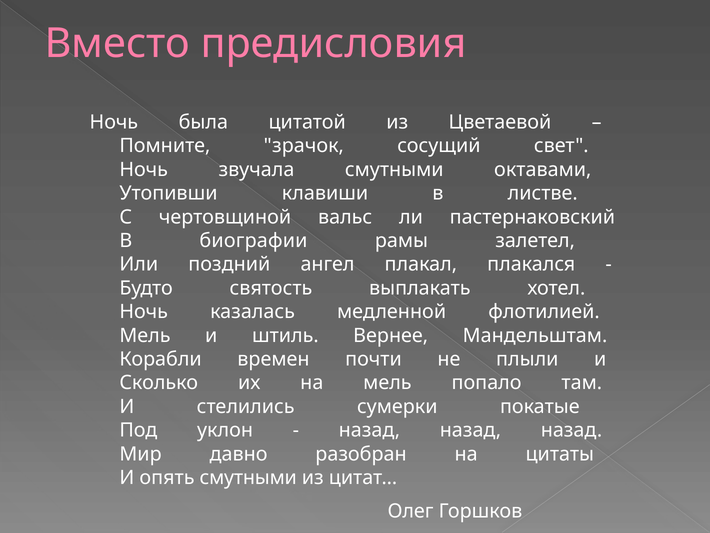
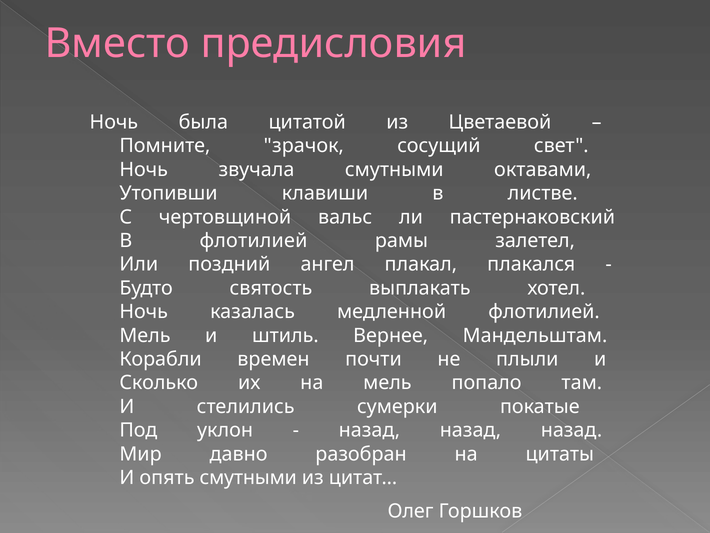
В биографии: биографии -> флотилией (253, 240)
